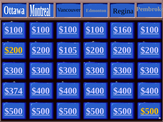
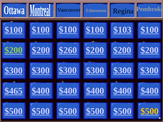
$160: $160 -> $103 (122, 30)
$200 colour: yellow -> light green (14, 50)
$105: $105 -> $260 (68, 50)
$374: $374 -> $465 (14, 91)
